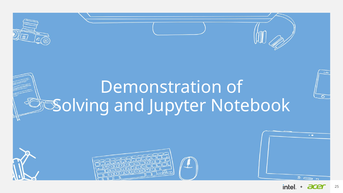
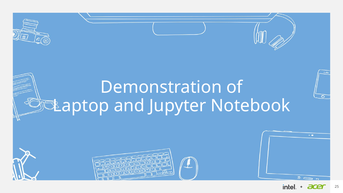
Solving: Solving -> Laptop (81, 106)
